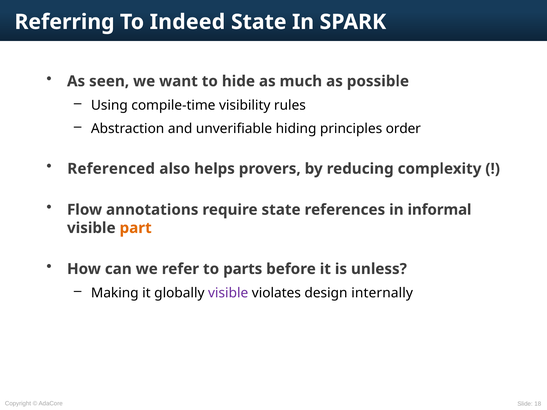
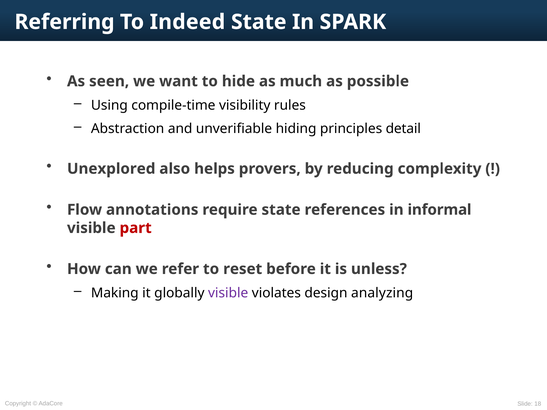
order: order -> detail (403, 129)
Referenced: Referenced -> Unexplored (111, 169)
part colour: orange -> red (136, 228)
parts: parts -> reset (243, 269)
internally: internally -> analyzing (382, 293)
